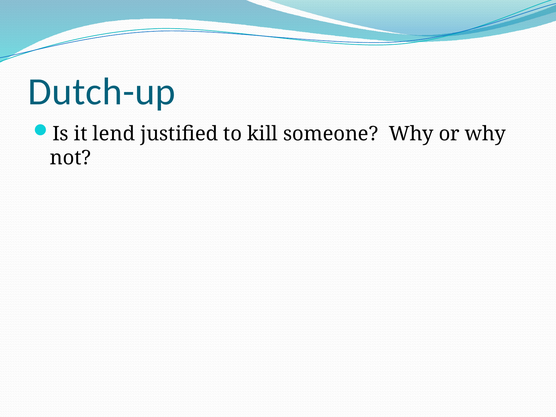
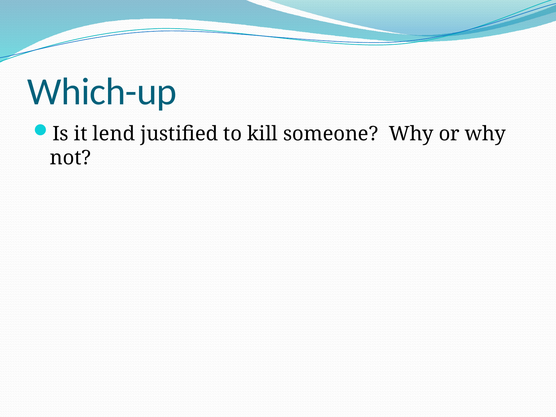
Dutch-up: Dutch-up -> Which-up (102, 92)
